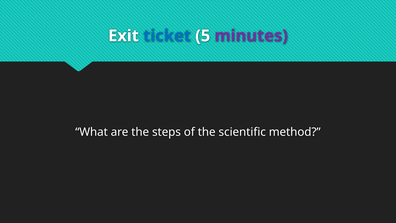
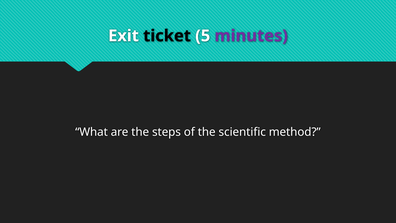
ticket colour: blue -> black (167, 36)
